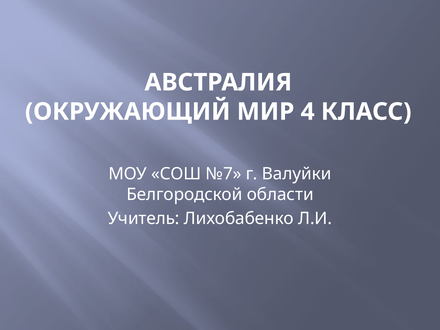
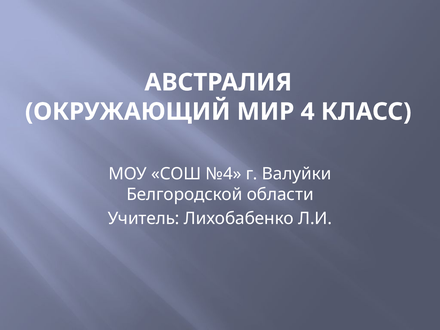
№7: №7 -> №4 (224, 174)
